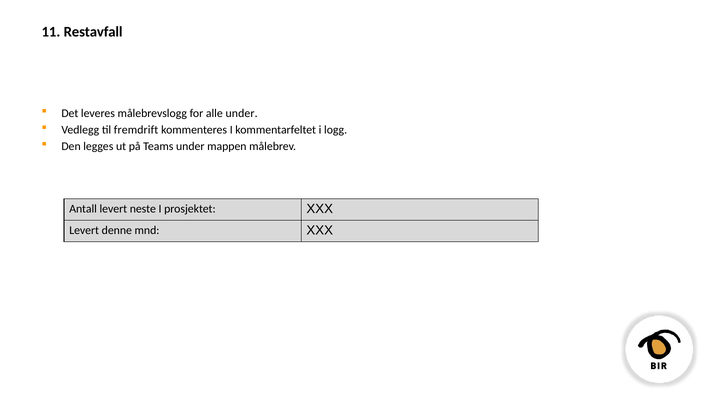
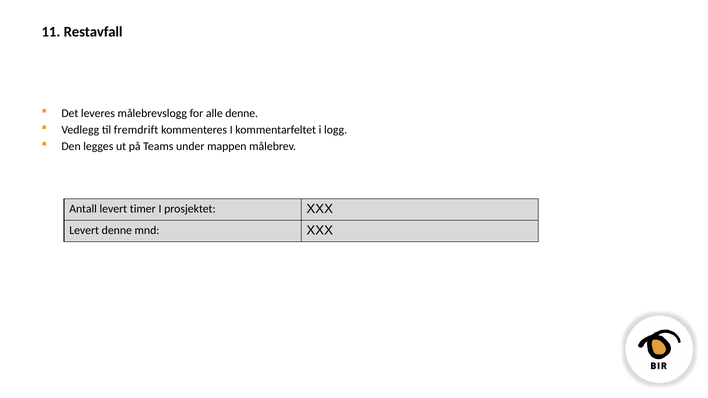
alle under: under -> denne (242, 113)
neste: neste -> timer (143, 209)
